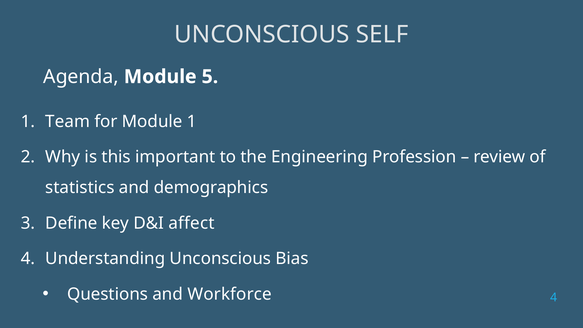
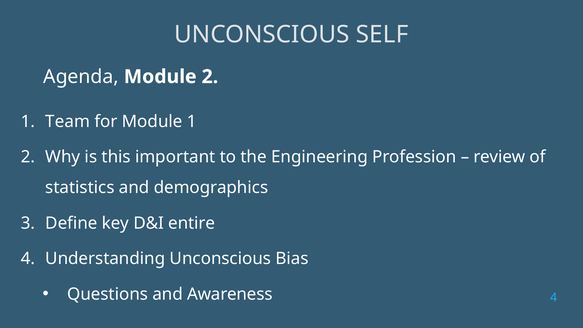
Module 5: 5 -> 2 (210, 77)
affect: affect -> entire (192, 223)
Workforce: Workforce -> Awareness (230, 294)
